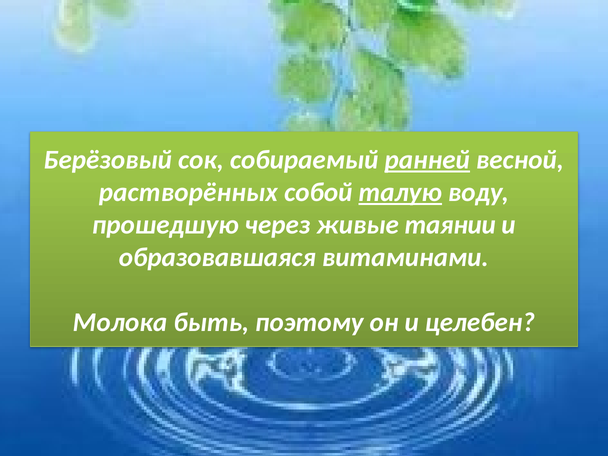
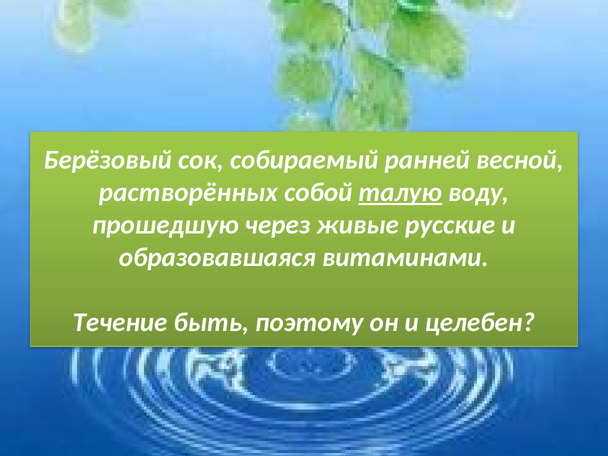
ранней underline: present -> none (427, 160)
таянии: таянии -> русские (450, 225)
Молока: Молока -> Течение (120, 322)
